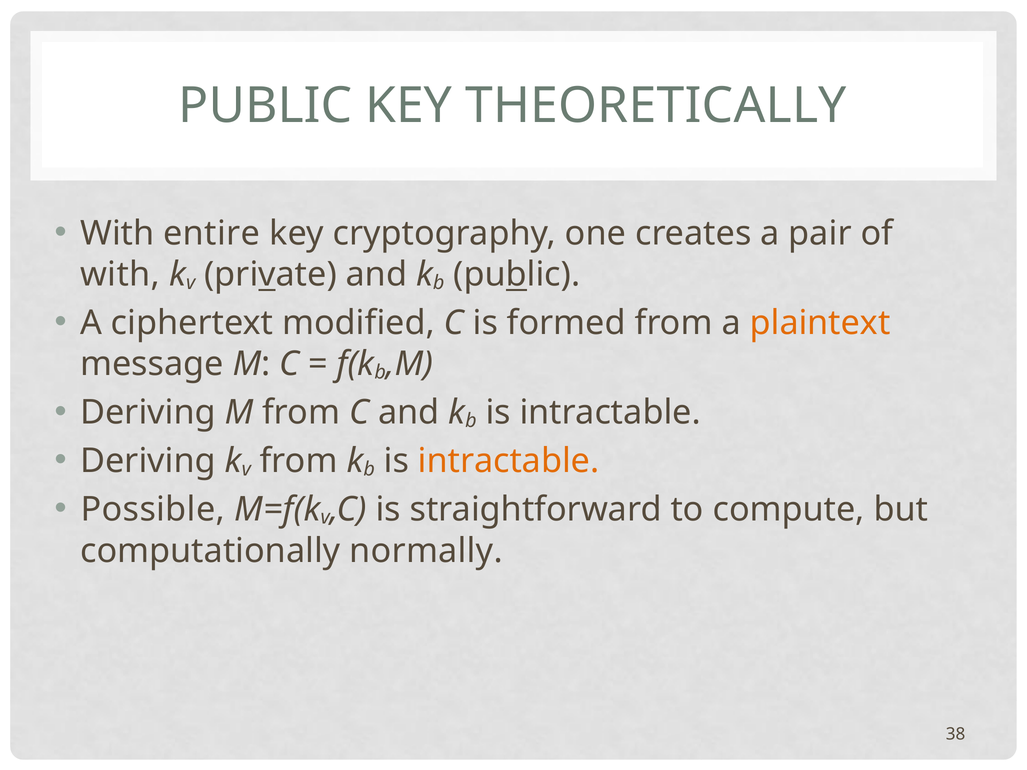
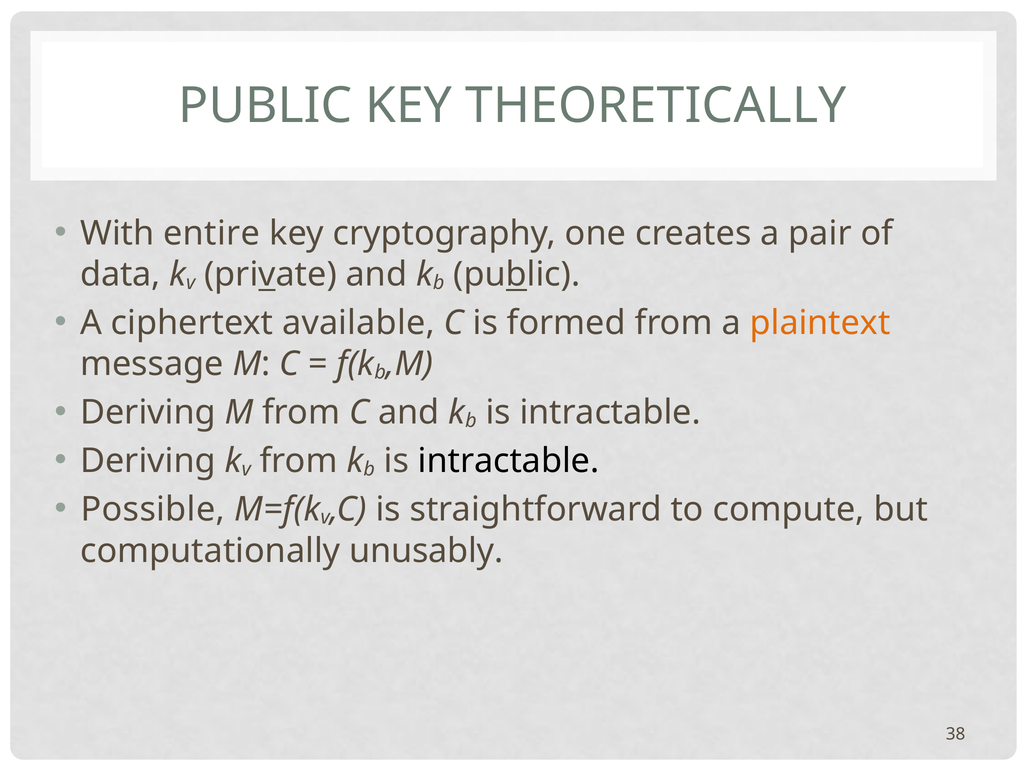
with: with -> data (120, 275)
modified: modified -> available (358, 323)
intractable colour: orange -> black (509, 461)
normally: normally -> unusably (426, 551)
